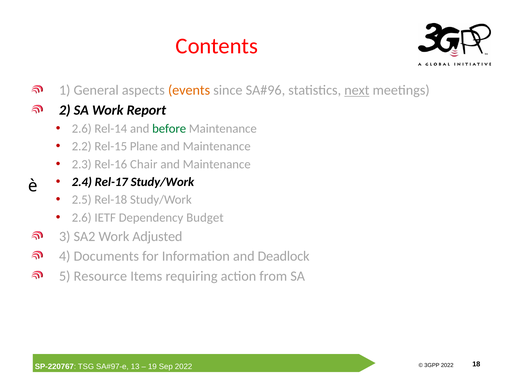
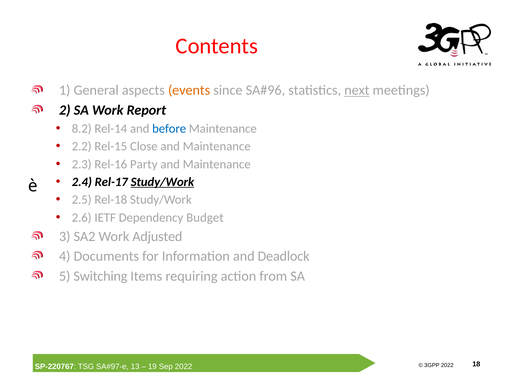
2.6: 2.6 -> 8.2 (82, 129)
before colour: green -> blue (169, 129)
Plane: Plane -> Close (144, 146)
Chair: Chair -> Party (144, 164)
Study/Work underline: none -> present (162, 182)
Resource: Resource -> Switching (100, 276)
